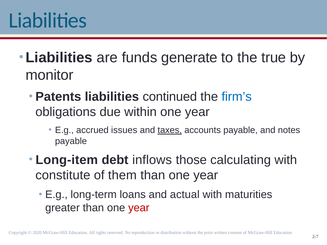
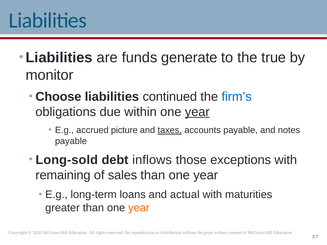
Patents: Patents -> Choose (58, 97)
year underline: none -> present (197, 112)
issues: issues -> picture (124, 130)
Long-item: Long-item -> Long-sold (67, 160)
calculating: calculating -> exceptions (241, 160)
constitute: constitute -> remaining (63, 175)
them: them -> sales (123, 175)
year colour: red -> orange (139, 208)
